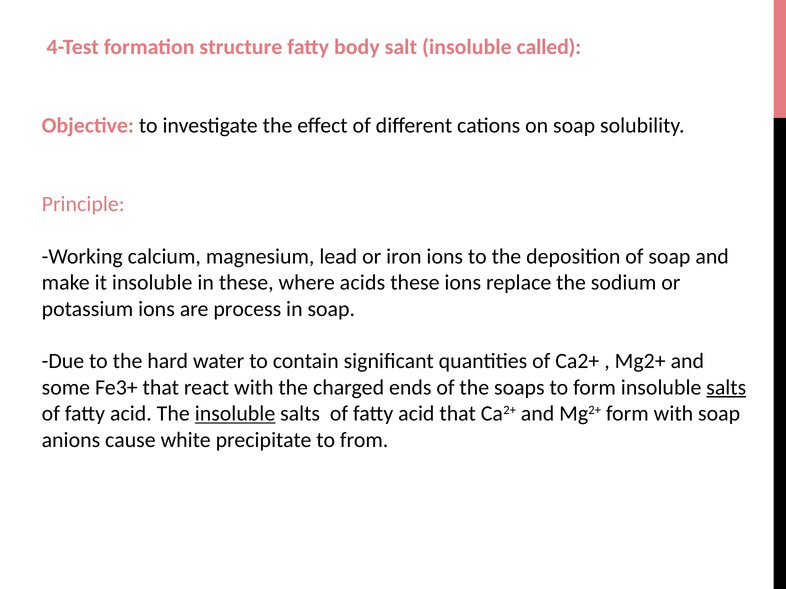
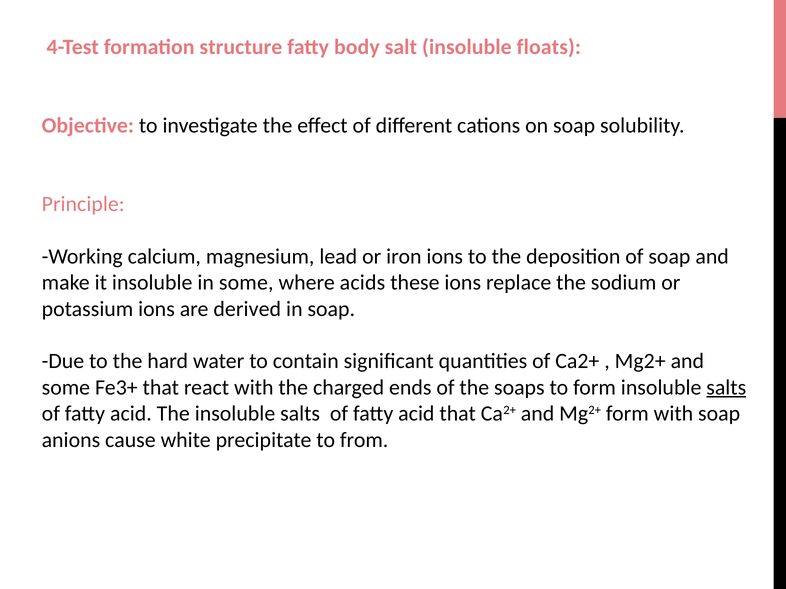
called: called -> floats (549, 47)
in these: these -> some (246, 283)
process: process -> derived (247, 309)
insoluble underline: present -> none (235, 414)
